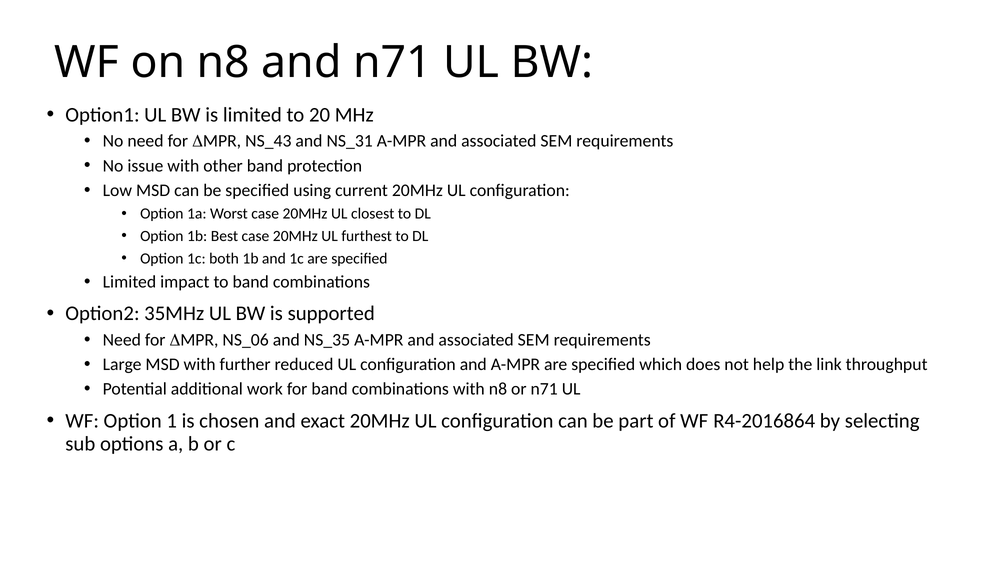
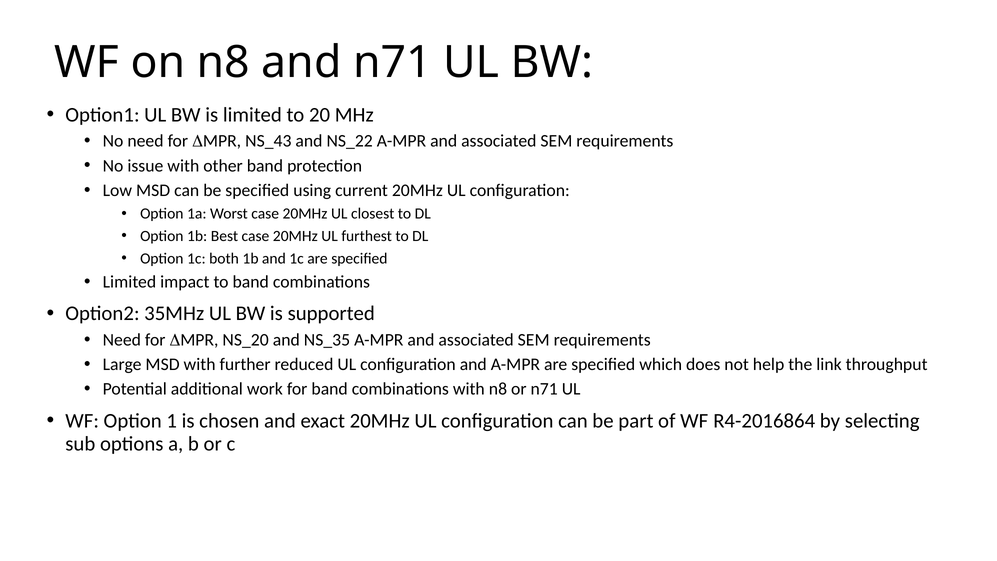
NS_31: NS_31 -> NS_22 (350, 141)
NS_06: NS_06 -> NS_20 (246, 340)
